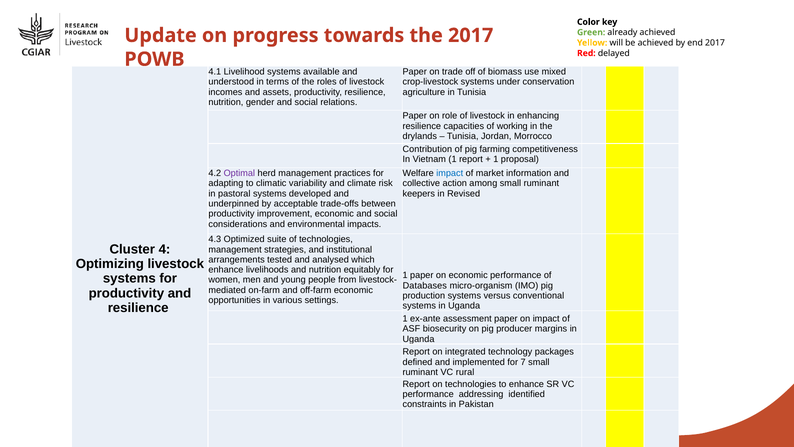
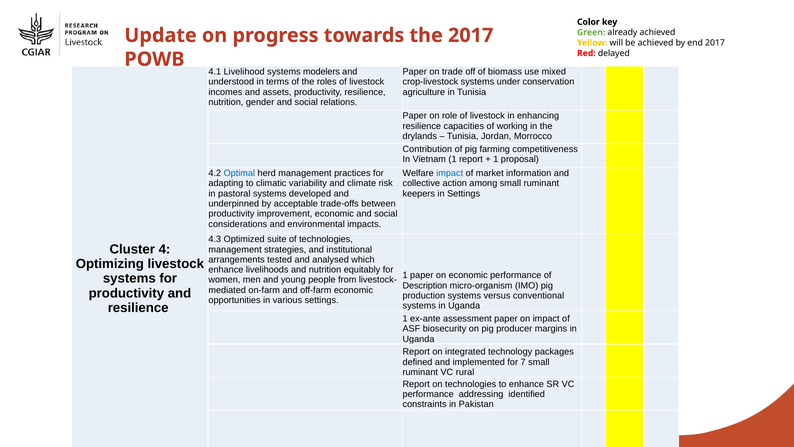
available: available -> modelers (321, 72)
Optimal colour: purple -> blue (239, 173)
in Revised: Revised -> Settings (464, 193)
Databases: Databases -> Description (425, 285)
